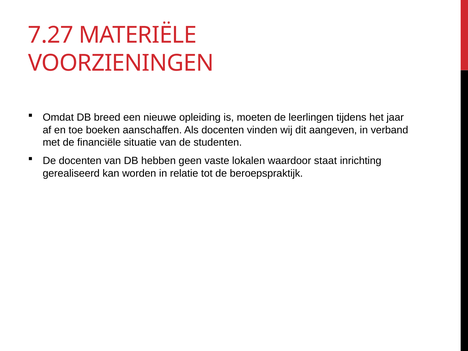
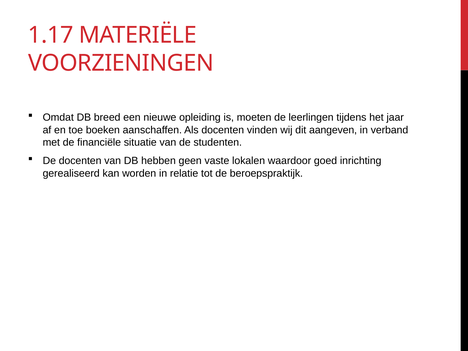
7.27: 7.27 -> 1.17 (51, 35)
staat: staat -> goed (326, 161)
